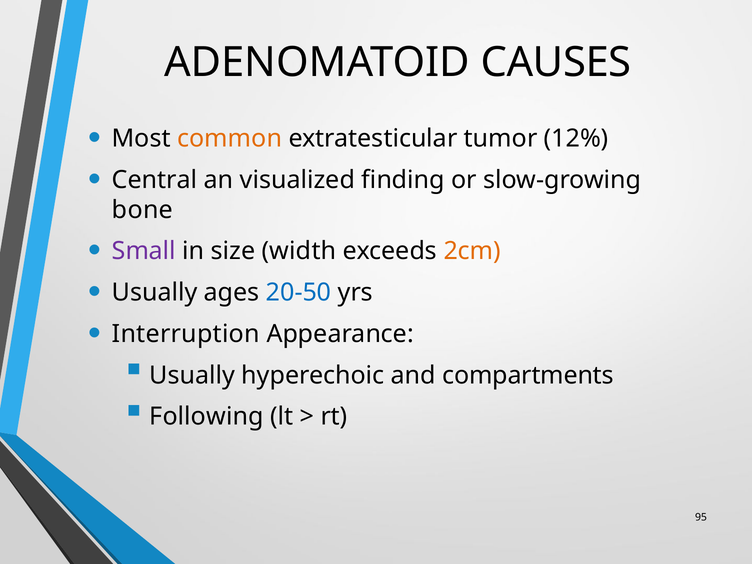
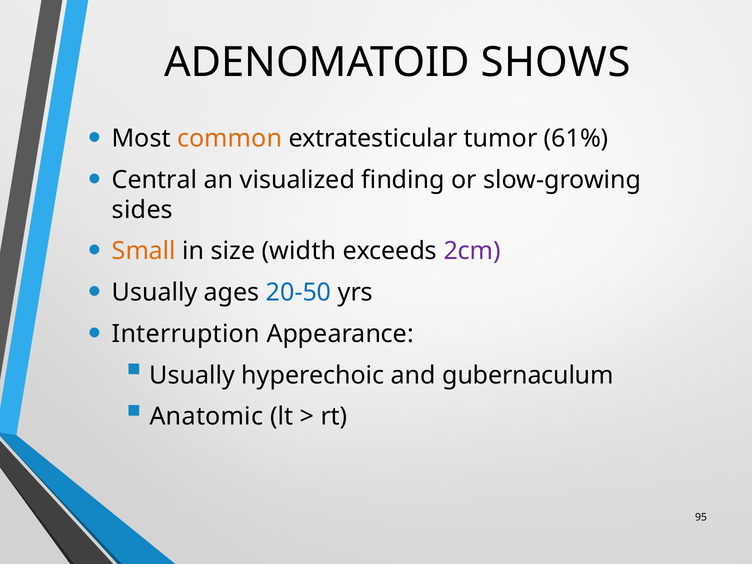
CAUSES: CAUSES -> SHOWS (556, 62)
12%: 12% -> 61% (576, 138)
bone: bone -> sides (142, 210)
Small colour: purple -> orange (144, 251)
2cm colour: orange -> purple (472, 251)
compartments: compartments -> gubernaculum (528, 375)
Following: Following -> Anatomic (206, 417)
